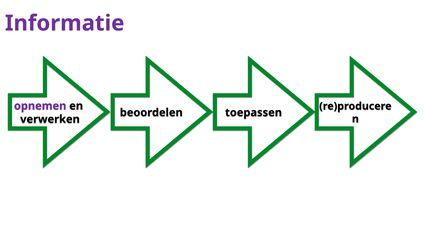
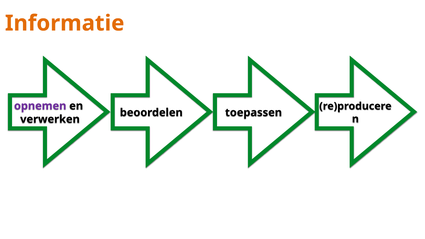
Informatie colour: purple -> orange (65, 23)
